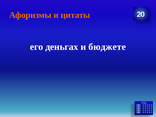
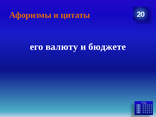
деньгах: деньгах -> валюту (62, 47)
